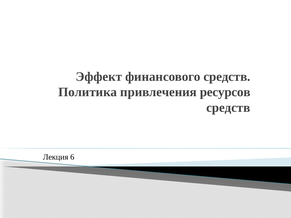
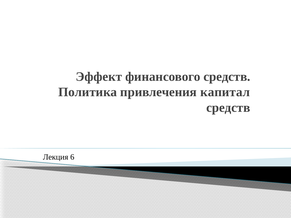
ресурсов: ресурсов -> капитал (225, 92)
